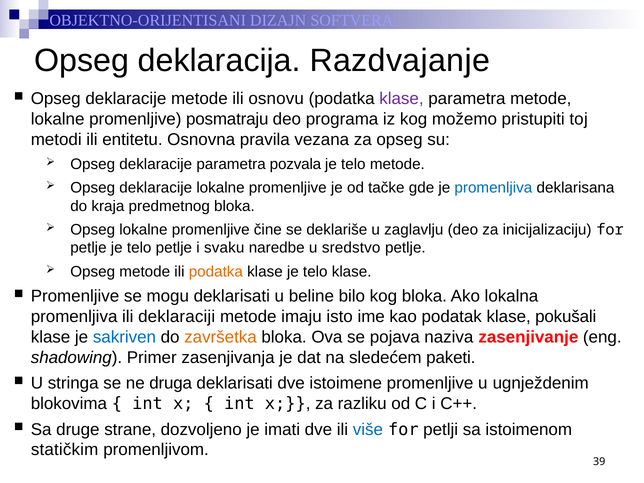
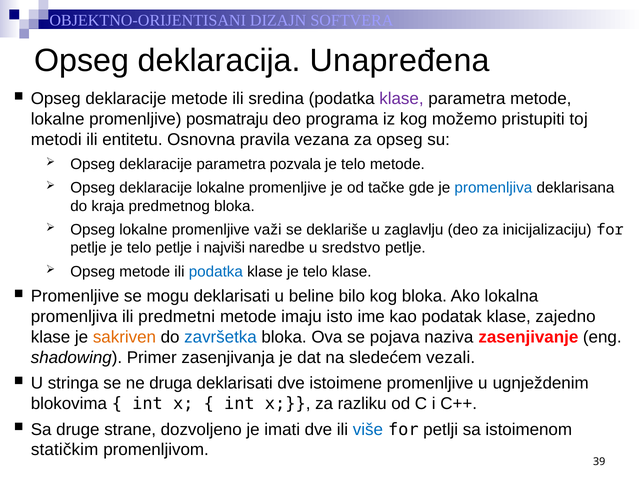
Razdvajanje: Razdvajanje -> Unapređena (400, 60)
osnovu: osnovu -> sredina (276, 99)
čine: čine -> važi (268, 230)
svaku: svaku -> najviši (224, 248)
podatka colour: orange -> blue (216, 272)
deklaraciji: deklaraciji -> predmetni (177, 317)
pokušali: pokušali -> zajedno (566, 317)
sakriven colour: blue -> orange (124, 337)
završetka colour: orange -> blue (220, 337)
paketi: paketi -> vezali (451, 358)
